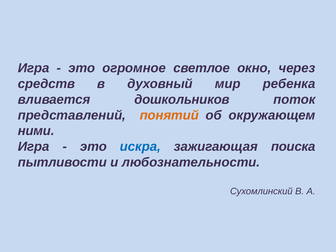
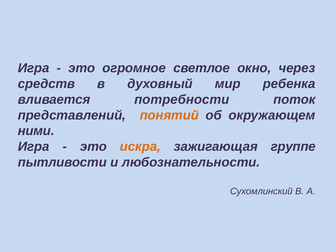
дошкольников: дошкольников -> потребности (182, 100)
искра colour: blue -> orange (140, 147)
поиска: поиска -> группе (293, 147)
